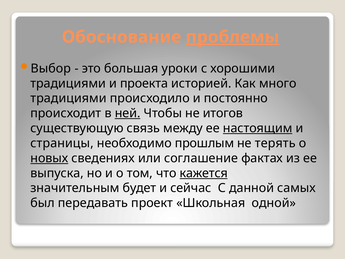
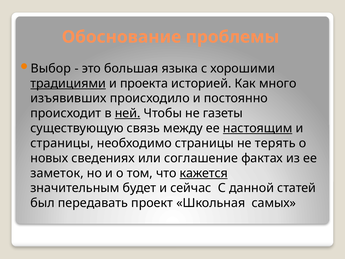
проблемы underline: present -> none (232, 37)
уроки: уроки -> языка (180, 68)
традициями underline: none -> present (68, 83)
традициями: традициями -> изъявивших (68, 98)
итогов: итогов -> газеты (223, 113)
необходимо прошлым: прошлым -> страницы (204, 143)
новых underline: present -> none (49, 158)
выпуска: выпуска -> заметок (57, 173)
самых: самых -> статей (297, 188)
одной: одной -> самых (274, 203)
